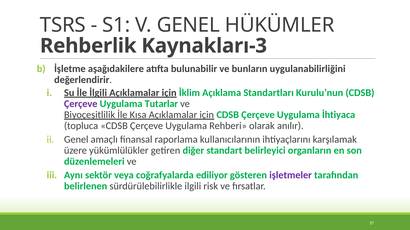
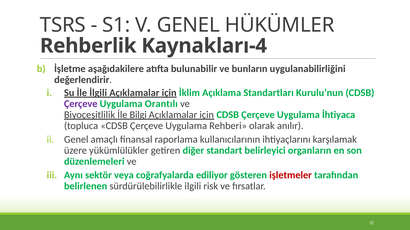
Kaynakları-3: Kaynakları-3 -> Kaynakları-4 (204, 46)
Tutarlar: Tutarlar -> Orantılı (161, 104)
Kısa: Kısa -> Bilgi (138, 115)
işletmeler colour: purple -> red (291, 176)
